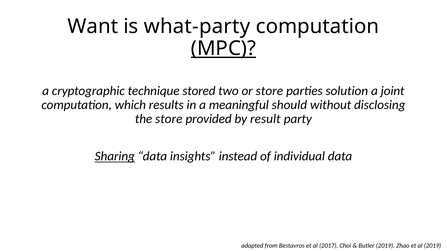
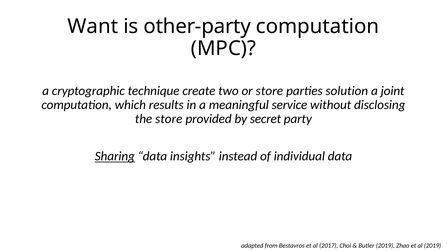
what-party: what-party -> other-party (197, 26)
MPC underline: present -> none (223, 49)
stored: stored -> create (199, 91)
should: should -> service (289, 105)
result: result -> secret (265, 119)
